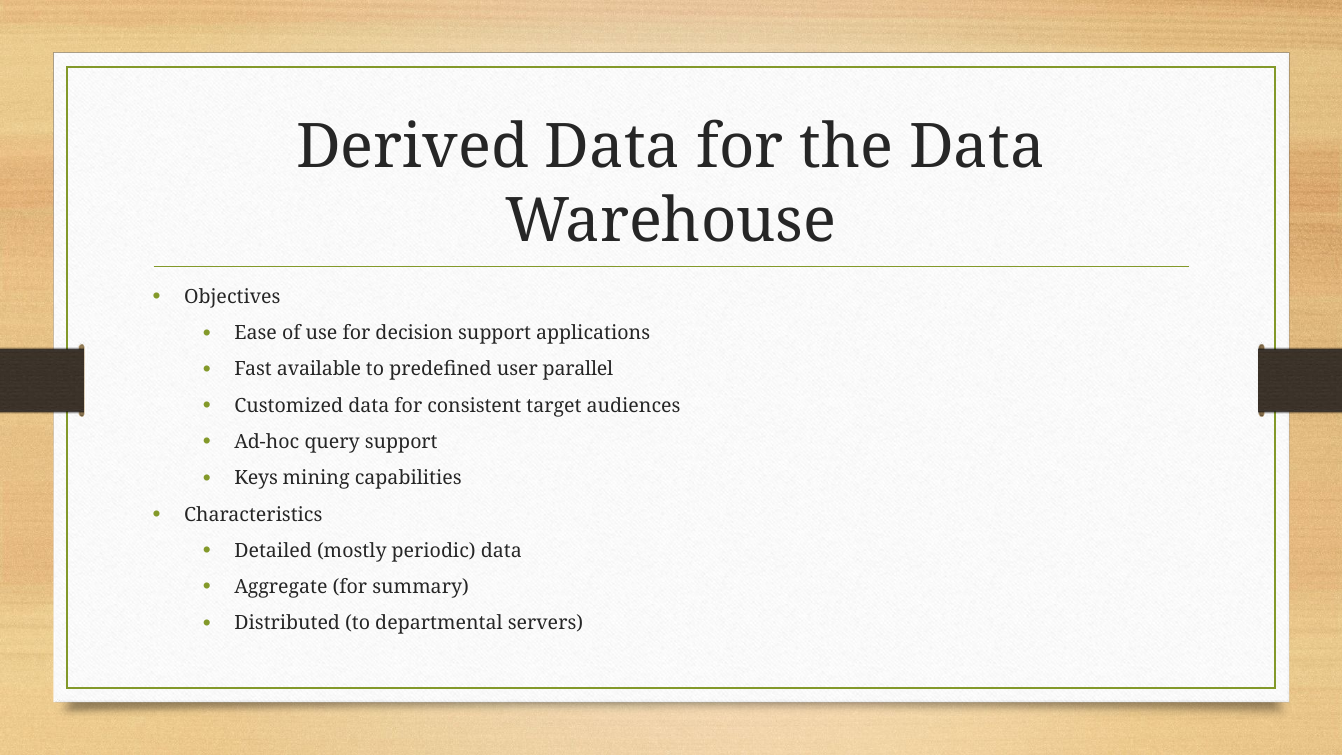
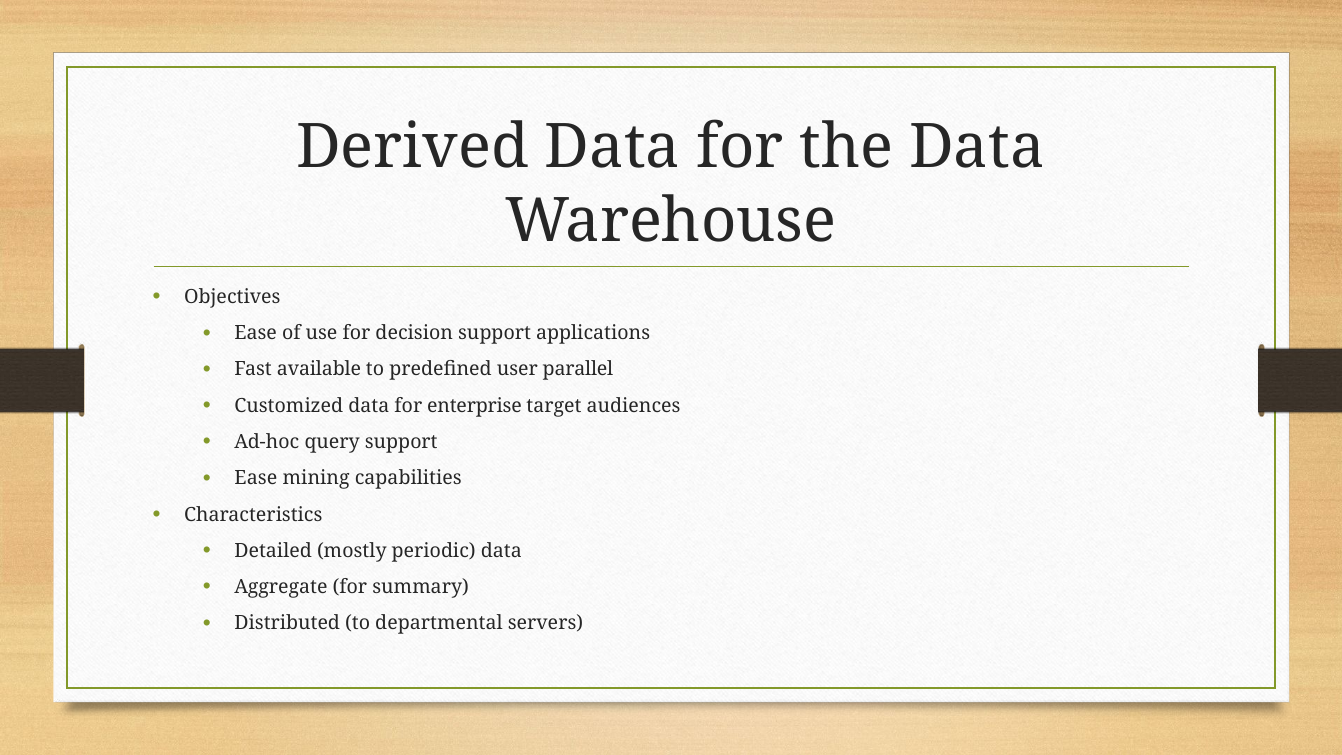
consistent: consistent -> enterprise (474, 406)
Keys: Keys -> Ease (256, 478)
